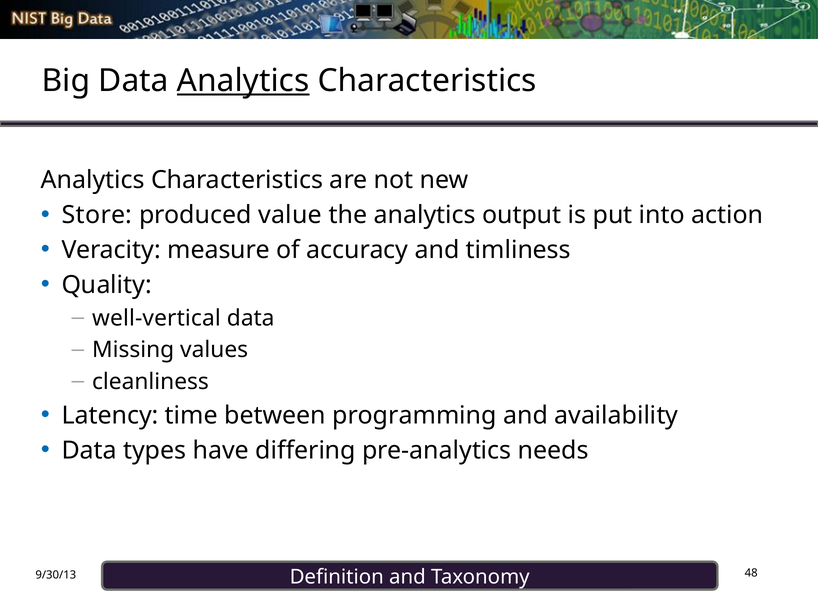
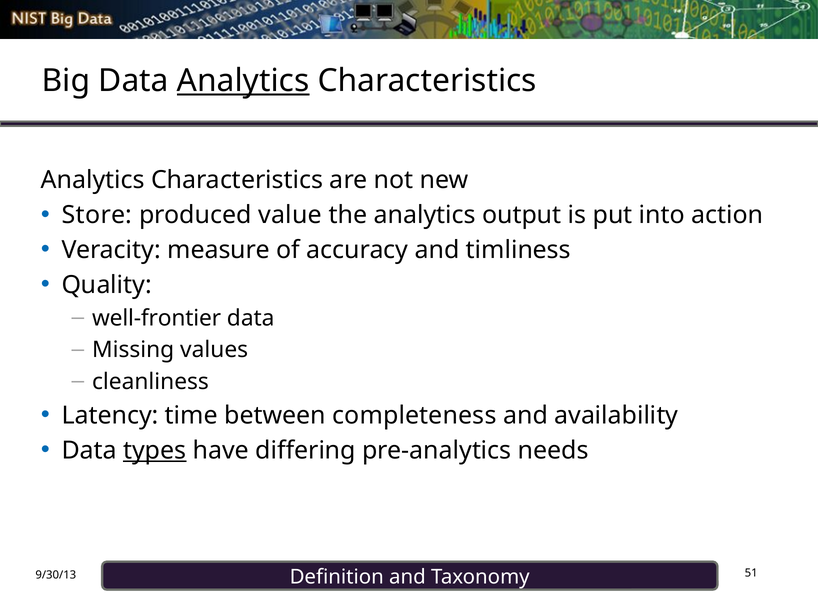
well-vertical: well-vertical -> well-frontier (157, 318)
programming: programming -> completeness (414, 416)
types underline: none -> present (155, 451)
48: 48 -> 51 (751, 574)
